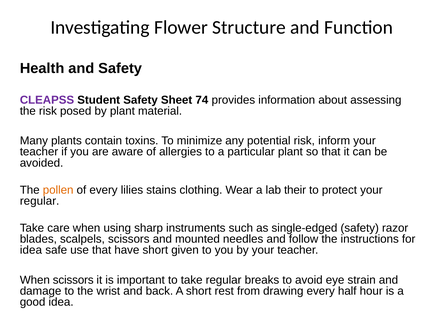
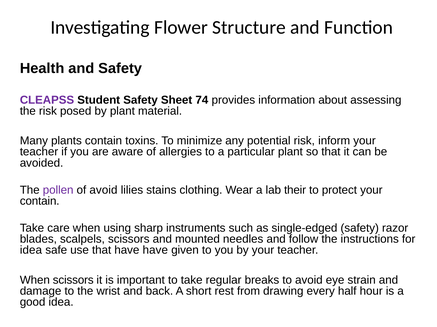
pollen colour: orange -> purple (58, 190)
of every: every -> avoid (103, 190)
regular: regular -> contain (40, 201)
have short: short -> have (155, 251)
